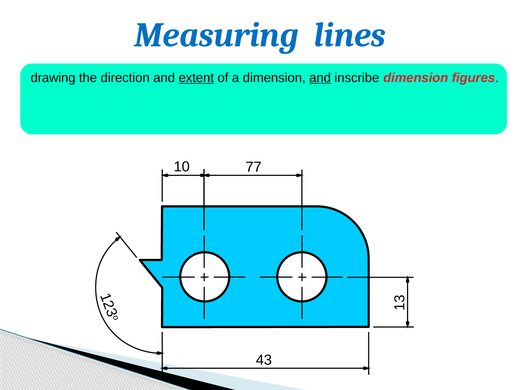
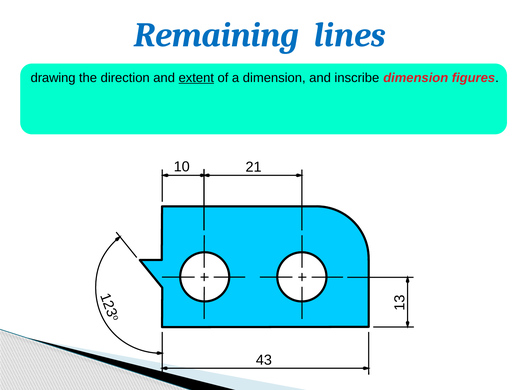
Measuring: Measuring -> Remaining (216, 35)
and underline: present -> none (320, 78)
77: 77 -> 21 (254, 167)
